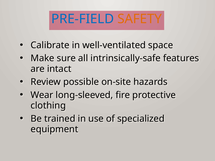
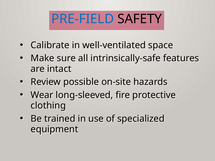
SAFETY colour: orange -> black (140, 19)
